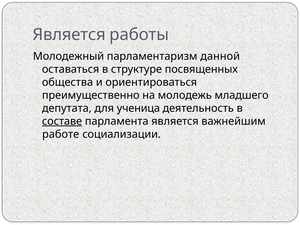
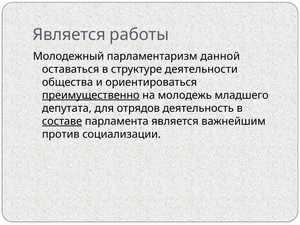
посвященных: посвященных -> деятельности (201, 69)
преимущественно underline: none -> present (91, 95)
ученица: ученица -> отрядов (138, 108)
работе: работе -> против (61, 134)
